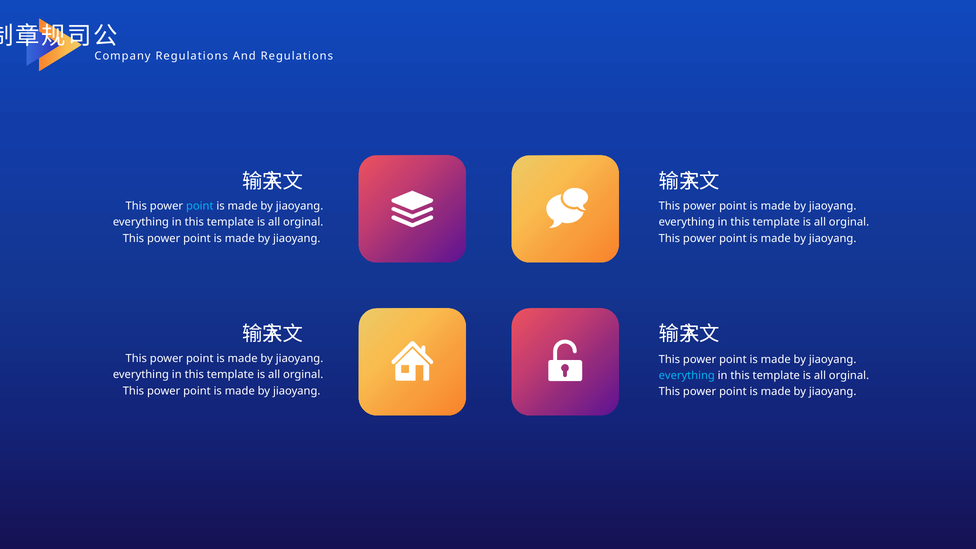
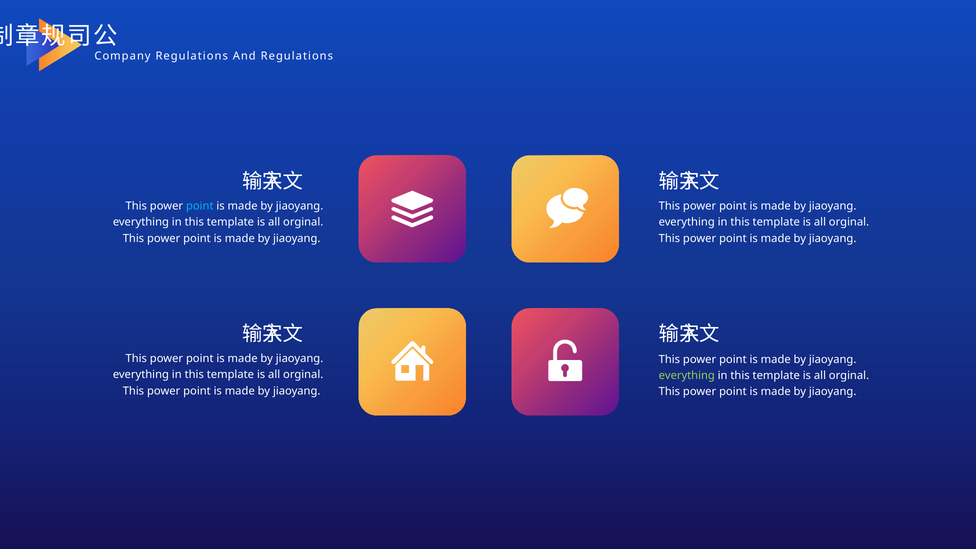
everything colour: light blue -> light green (687, 376)
